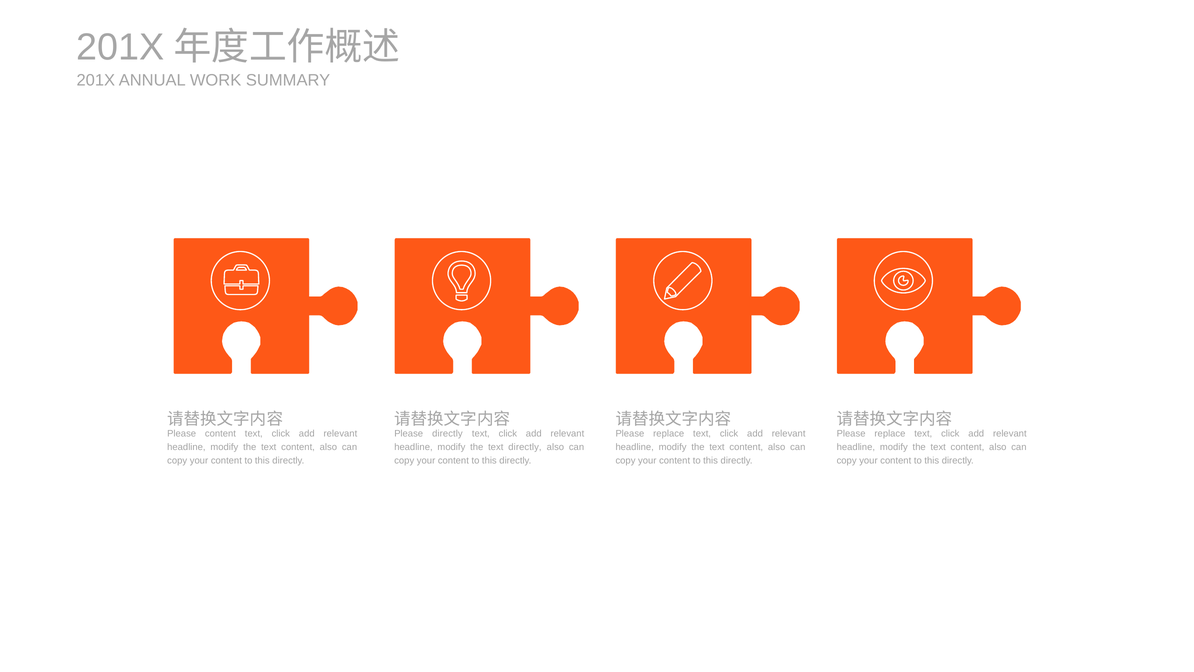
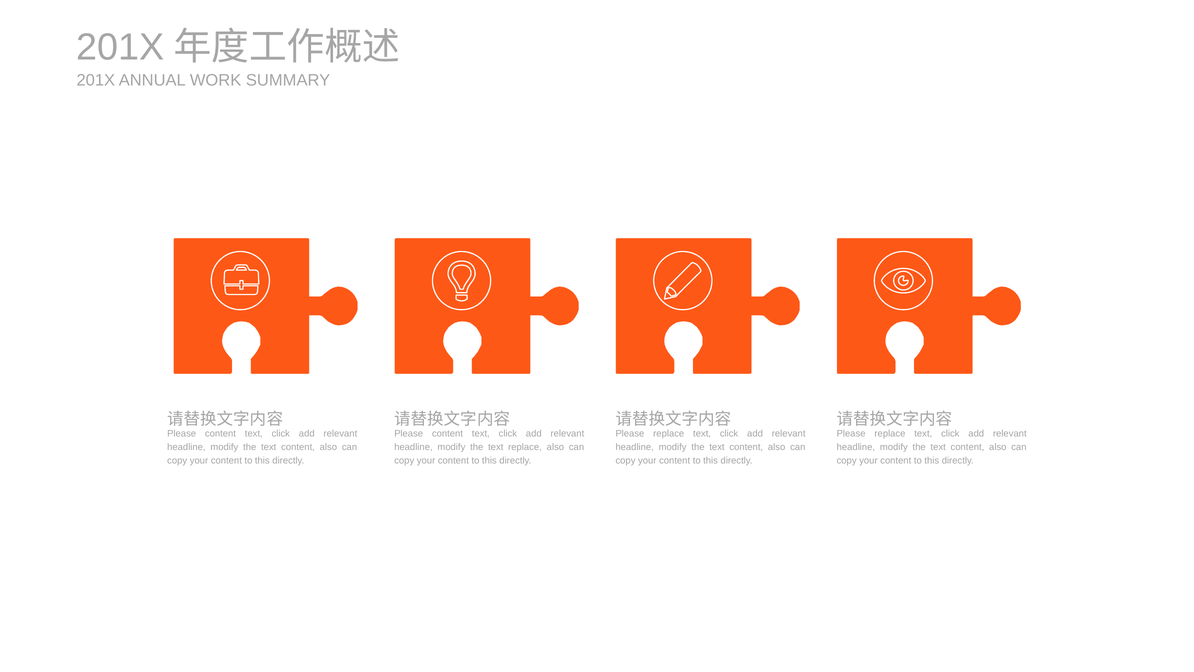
directly: directly -> content (448, 434)
text directly: directly -> replace (525, 447)
